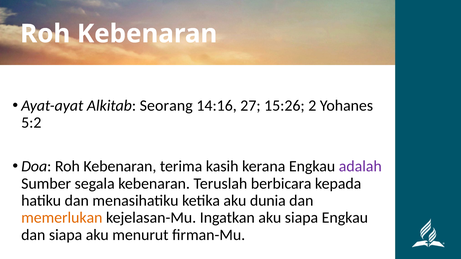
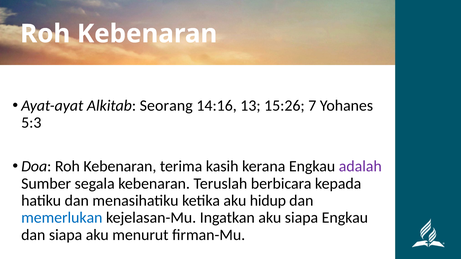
27: 27 -> 13 (250, 106)
2: 2 -> 7 (312, 106)
5:2: 5:2 -> 5:3 (31, 123)
dunia: dunia -> hidup (268, 201)
memerlukan colour: orange -> blue (62, 218)
